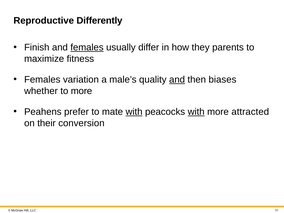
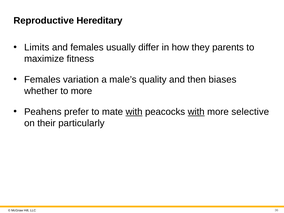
Differently: Differently -> Hereditary (99, 21)
Finish: Finish -> Limits (37, 47)
females underline: present -> none (87, 47)
and underline: present -> none (177, 80)
attracted: attracted -> selective (250, 112)
conversion: conversion -> particularly (81, 123)
